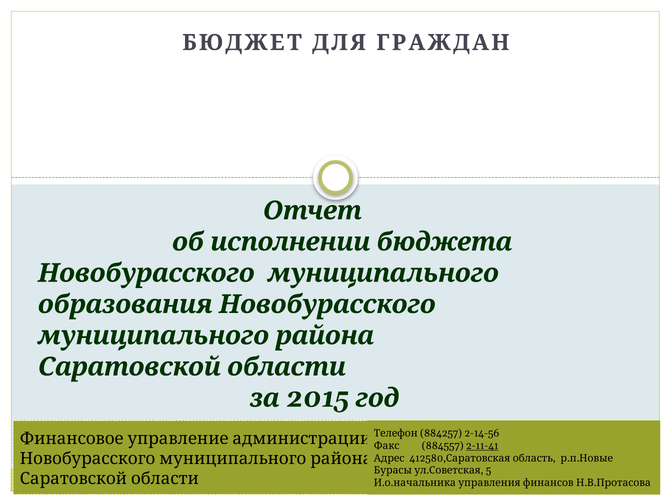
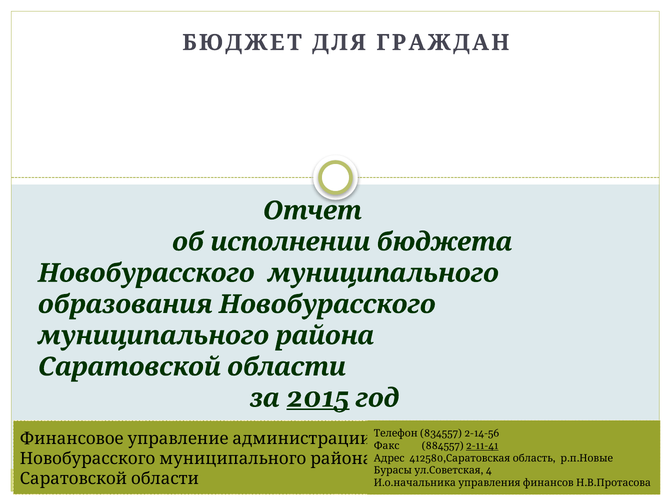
2015 underline: none -> present (318, 398)
884257: 884257 -> 834557 (441, 434)
5: 5 -> 4 (489, 471)
